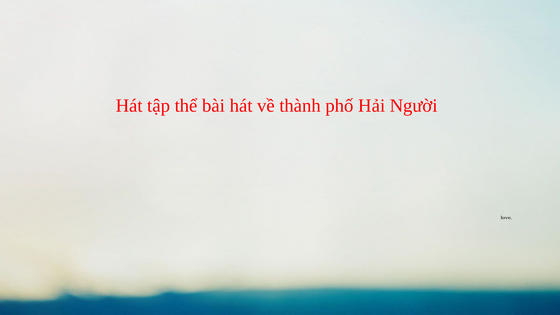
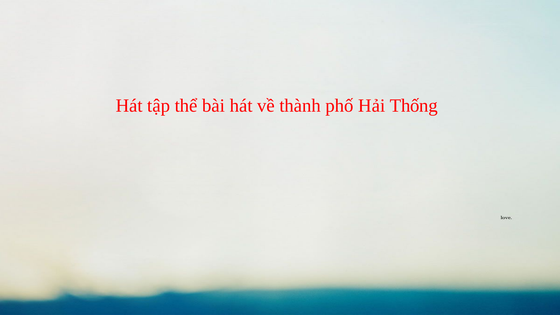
Người: Người -> Thống (414, 106)
